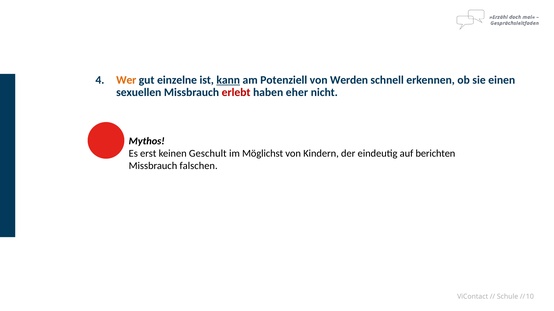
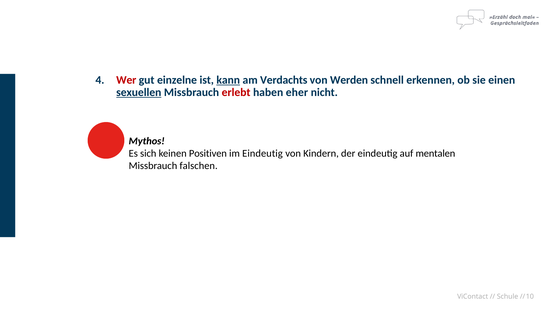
Wer colour: orange -> red (126, 80)
Potenziell: Potenziell -> Verdachts (284, 80)
sexuellen underline: none -> present (139, 93)
erst: erst -> sich (148, 154)
Geschult: Geschult -> Positiven (208, 154)
im Möglichst: Möglichst -> Eindeutig (263, 154)
berichten: berichten -> mentalen (435, 154)
